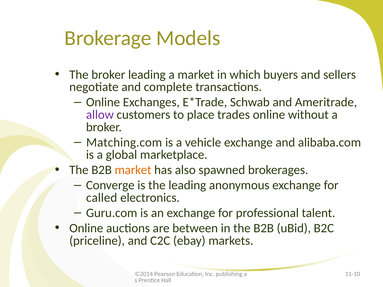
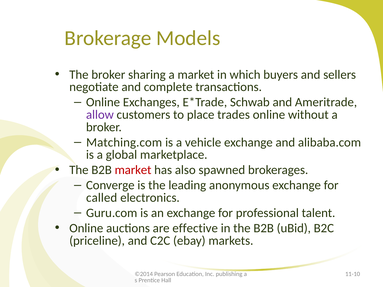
broker leading: leading -> sharing (147, 75)
market colour: orange -> red (133, 170)
between: between -> effective (195, 228)
